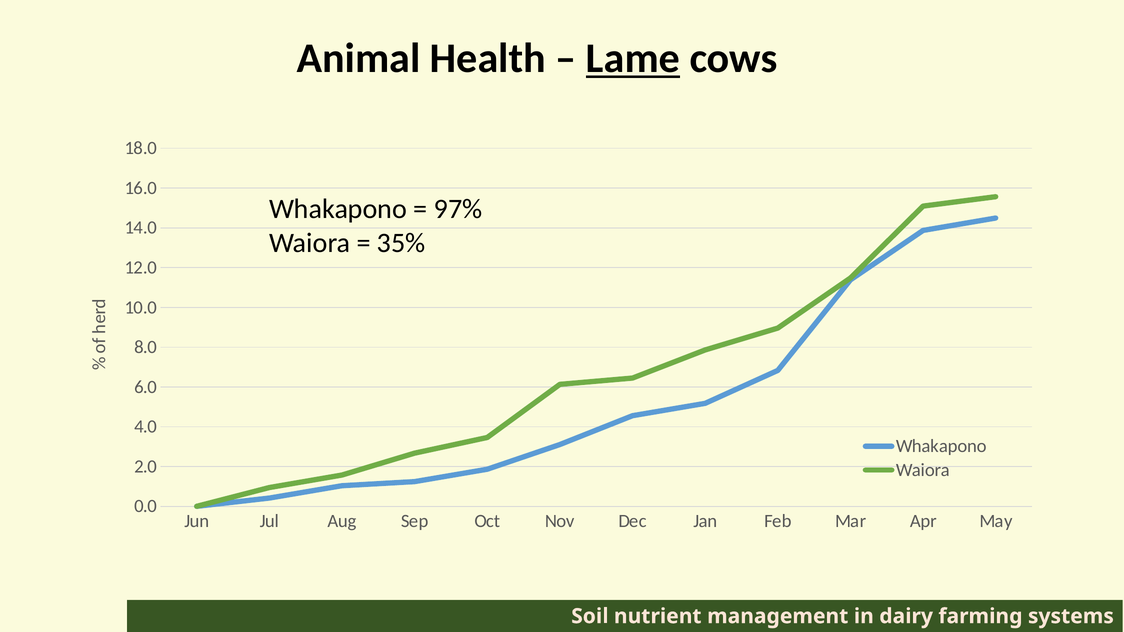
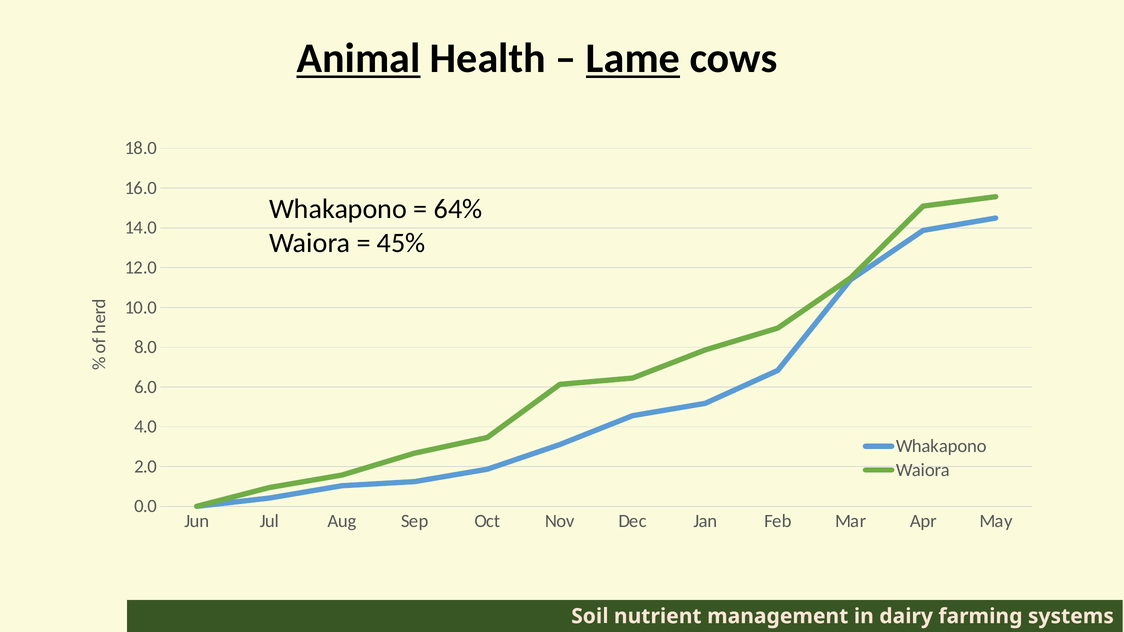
Animal underline: none -> present (359, 58)
97%: 97% -> 64% (458, 209)
35%: 35% -> 45% (401, 243)
